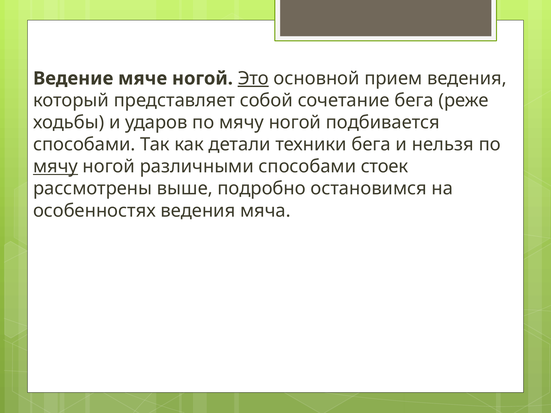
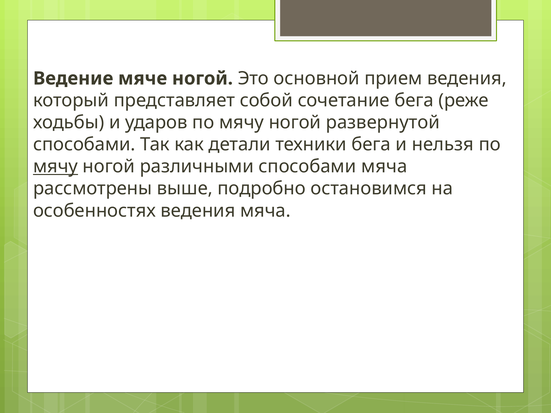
Это underline: present -> none (253, 78)
подбивается: подбивается -> развернутой (383, 123)
способами стоек: стоек -> мяча (384, 167)
